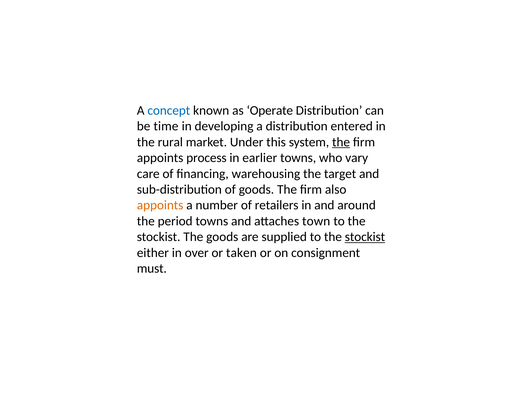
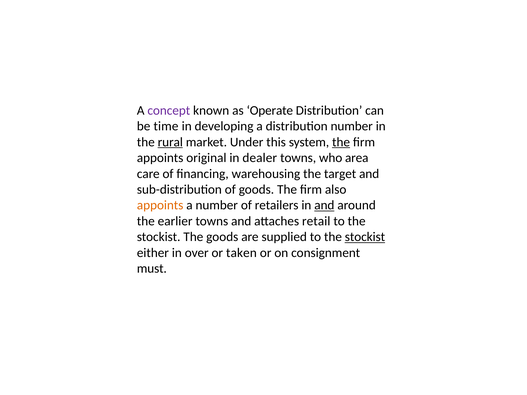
concept colour: blue -> purple (169, 111)
distribution entered: entered -> number (352, 126)
rural underline: none -> present (170, 142)
process: process -> original (206, 158)
earlier: earlier -> dealer (260, 158)
vary: vary -> area (357, 158)
and underline: none -> present (324, 205)
period: period -> earlier (175, 221)
town: town -> retail (316, 221)
